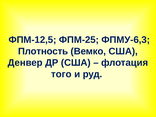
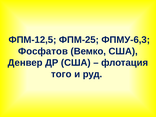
Плотность: Плотность -> Фосфатов (43, 51)
